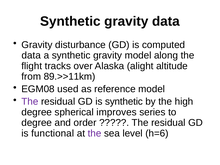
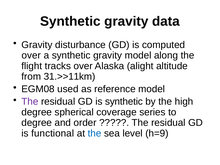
data: data -> over (31, 55)
89.>>11km: 89.>>11km -> 31.>>11km (69, 77)
improves: improves -> coverage (117, 112)
the colour: purple -> blue (95, 133)
h=6: h=6 -> h=9 (157, 133)
